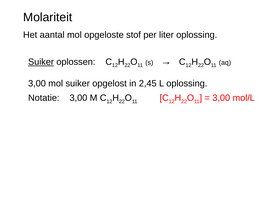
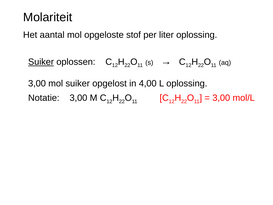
2,45: 2,45 -> 4,00 (148, 83)
